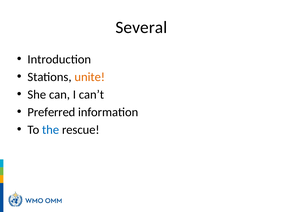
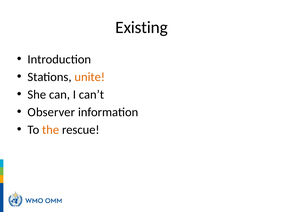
Several: Several -> Existing (142, 27)
Preferred: Preferred -> Observer (51, 112)
the colour: blue -> orange (51, 130)
